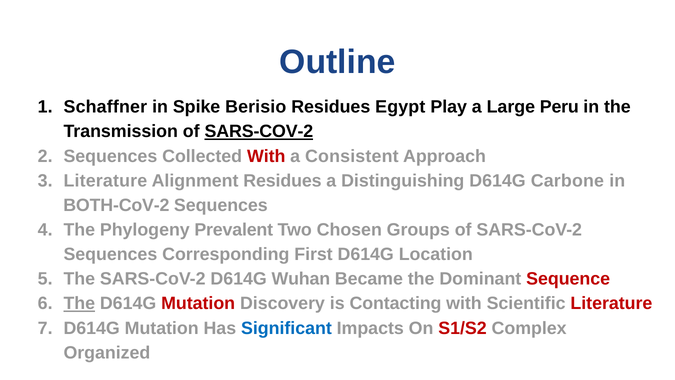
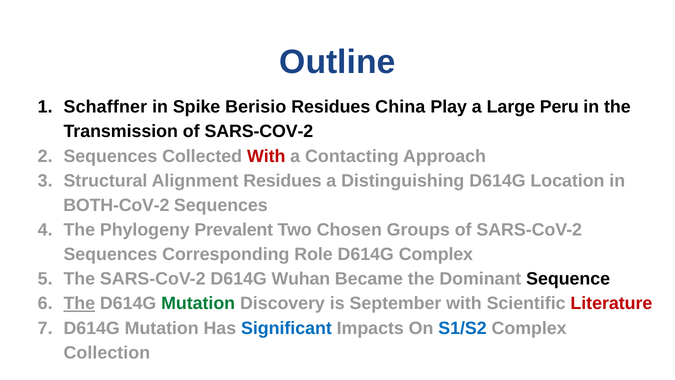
Egypt: Egypt -> China (400, 107)
SARS-COV-2 underline: present -> none (259, 131)
Consistent: Consistent -> Contacting (352, 156)
Literature: Literature -> Structural (105, 181)
Carbone: Carbone -> Location (567, 181)
First: First -> Role (314, 254)
D614G Location: Location -> Complex (436, 254)
Sequence colour: red -> black (568, 279)
Mutation colour: red -> green (198, 303)
Contacting: Contacting -> September (395, 303)
S1/S2 colour: red -> blue (463, 328)
Organized: Organized -> Collection (107, 352)
